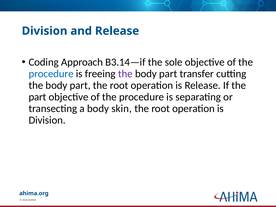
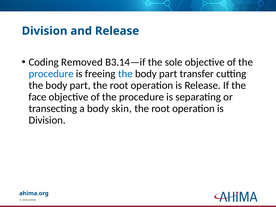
Approach: Approach -> Removed (82, 62)
the colour: purple -> blue (125, 74)
part: part -> face (37, 97)
